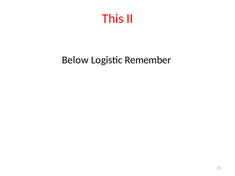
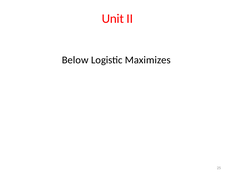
This: This -> Unit (113, 19)
Remember: Remember -> Maximizes (148, 60)
